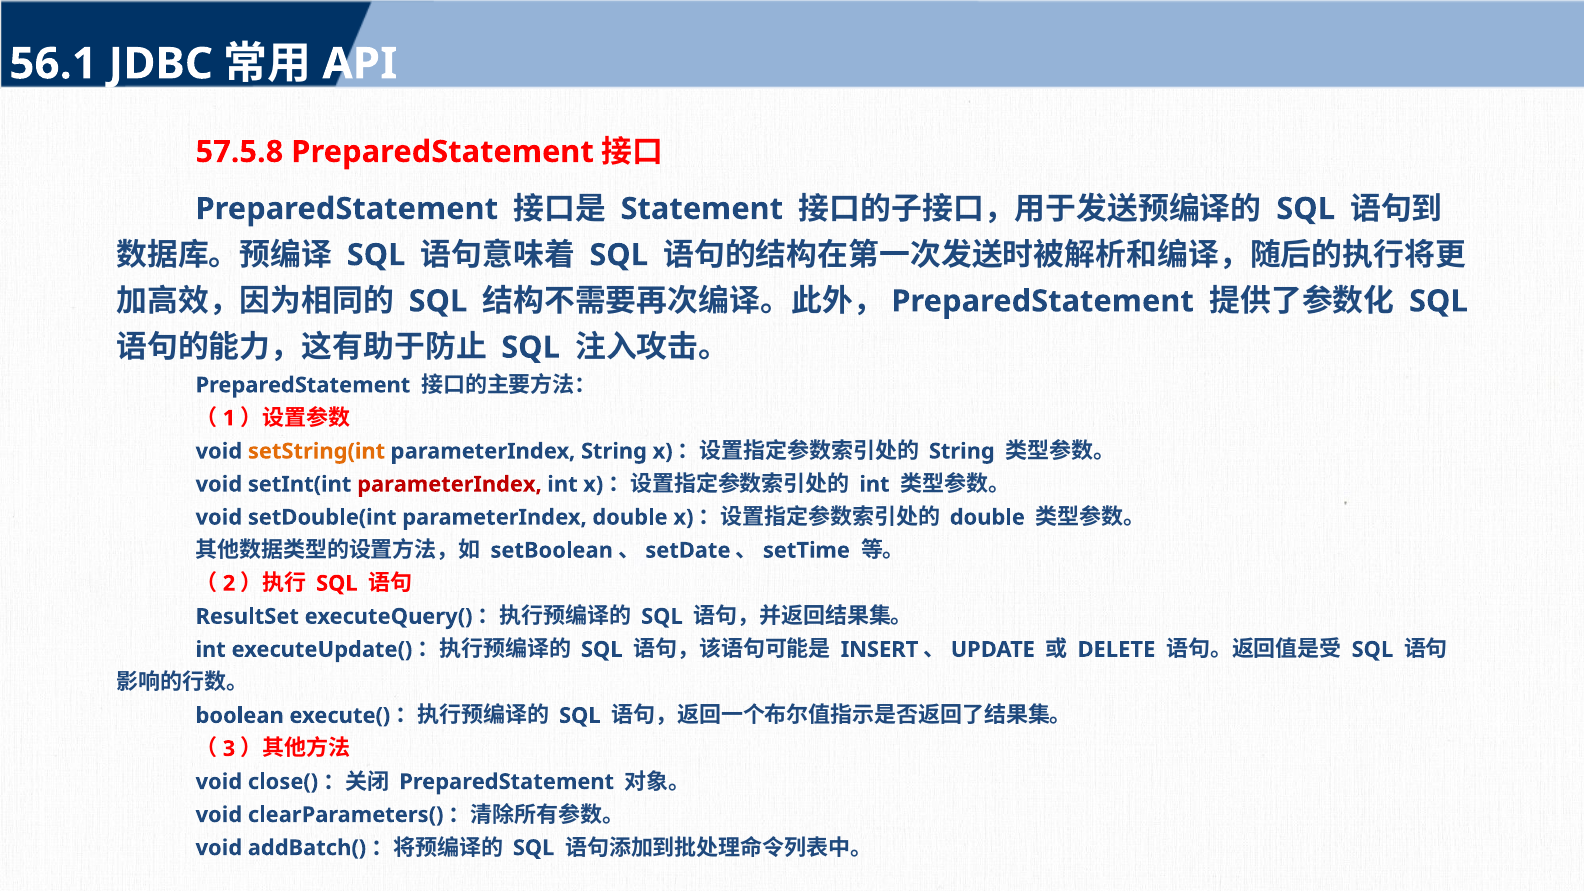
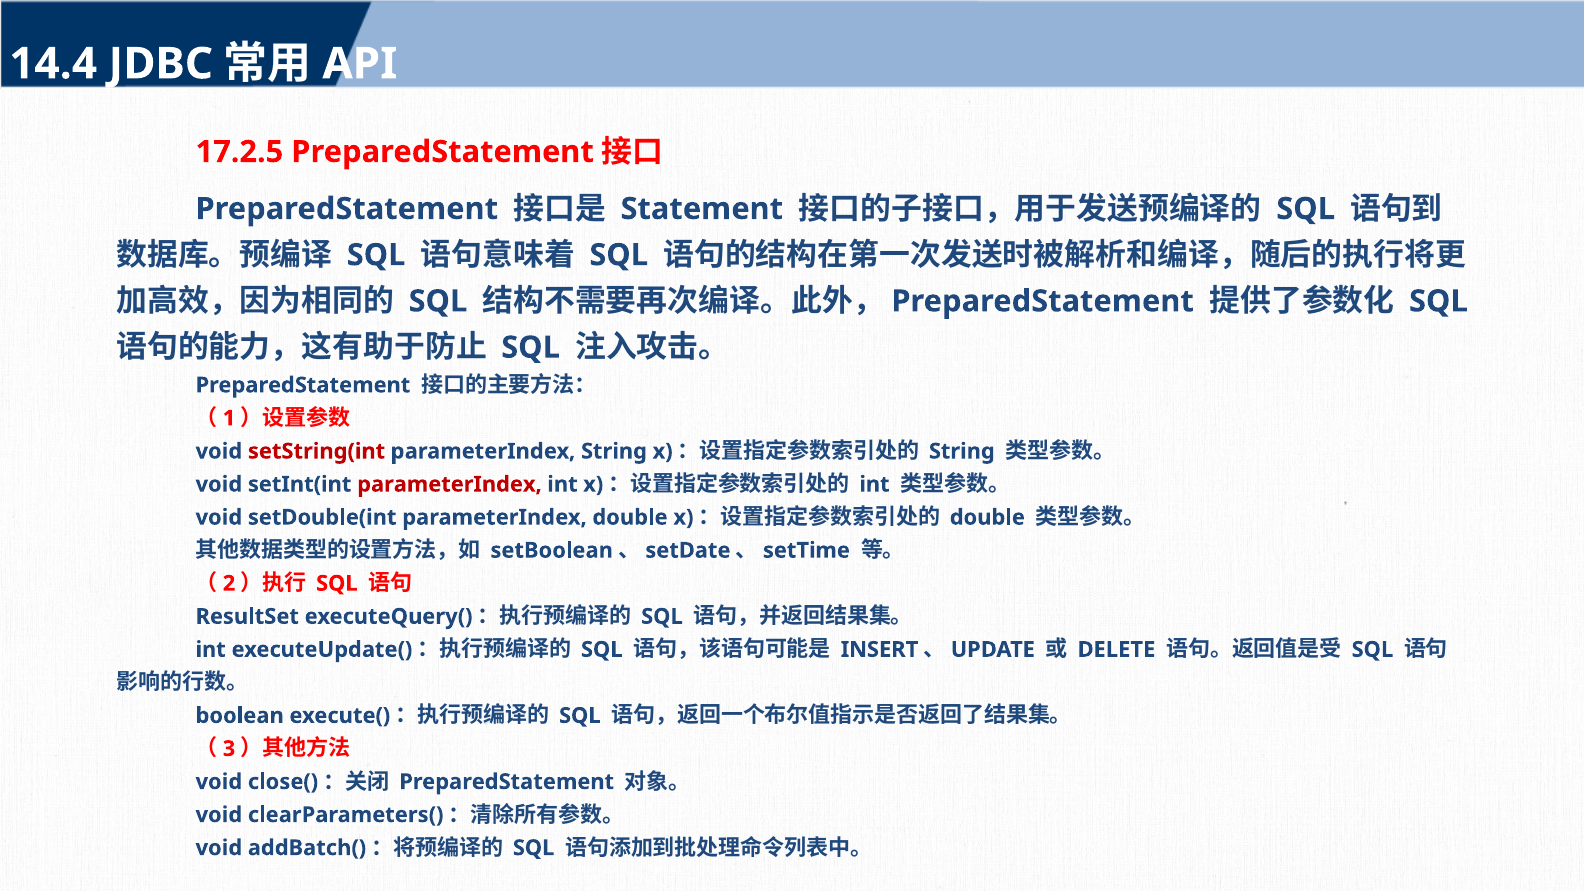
56.1: 56.1 -> 14.4 (53, 64)
57.5.8: 57.5.8 -> 17.2.5 (239, 152)
setString(int colour: orange -> red (317, 451)
